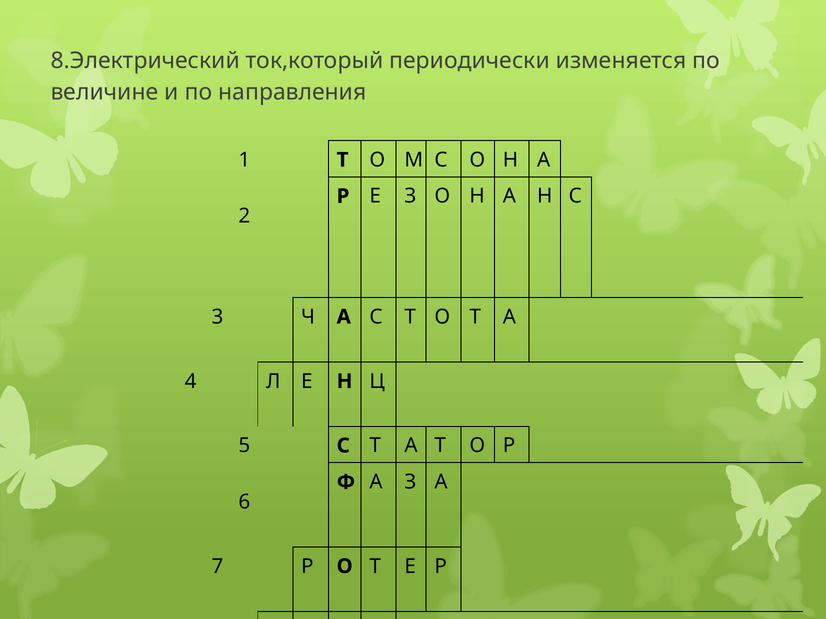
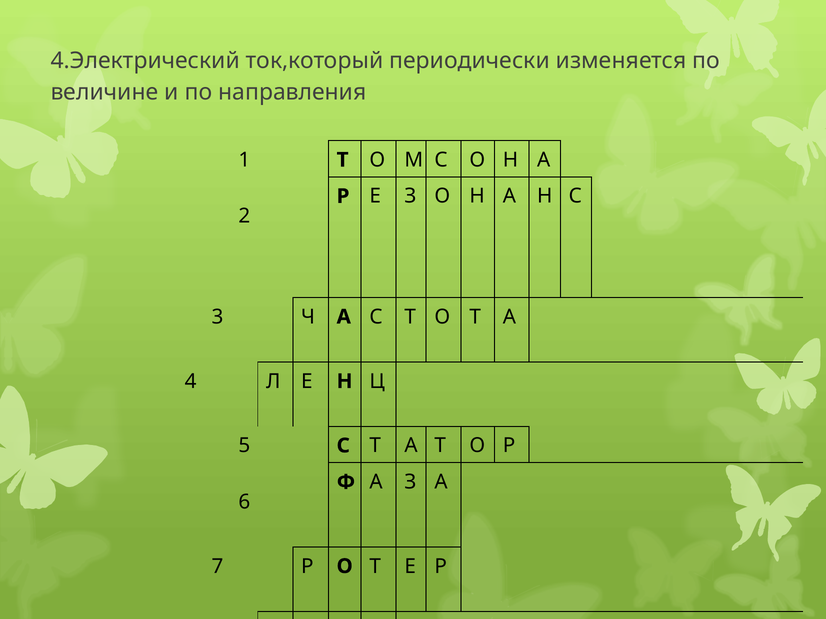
8.Электрический: 8.Электрический -> 4.Электрический (145, 61)
